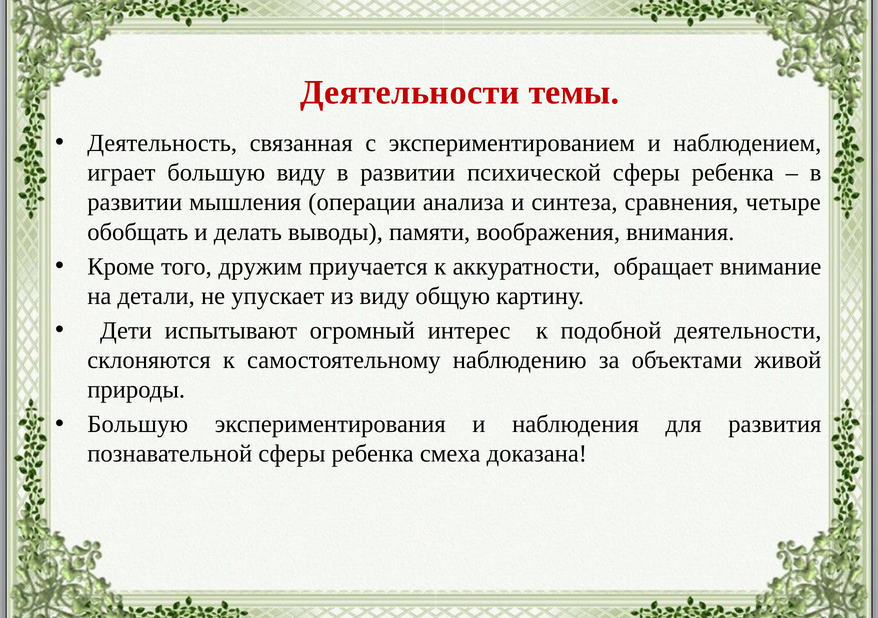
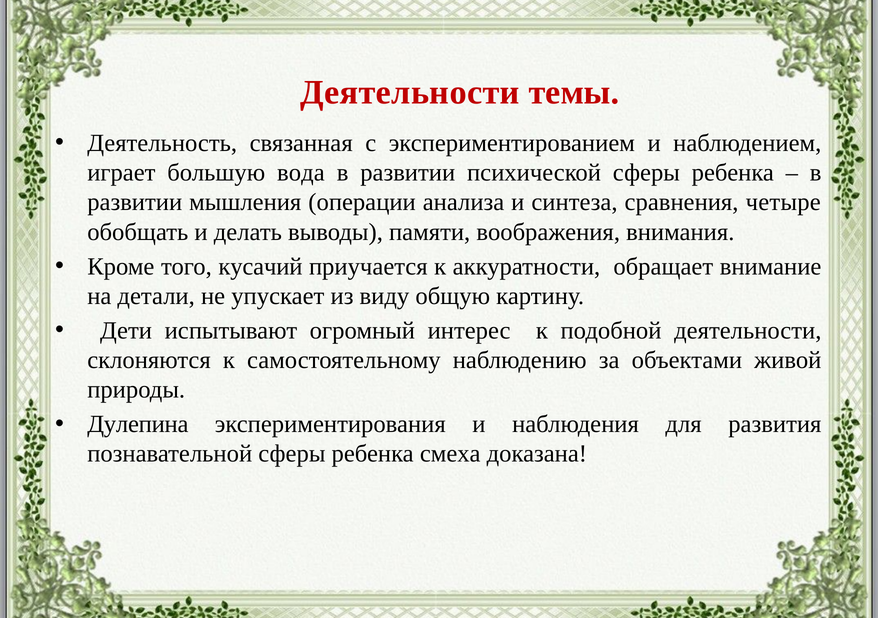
большую виду: виду -> вода (301, 173)
дружим: дружим -> кусачий (260, 266)
Большую: Большую -> Дулепина (138, 424)
